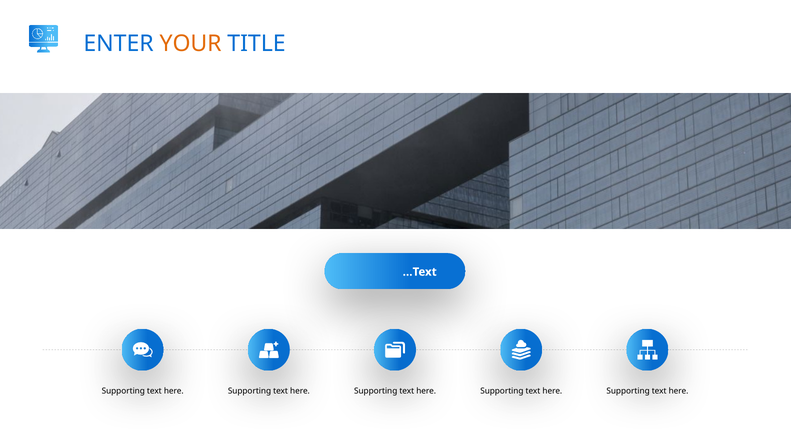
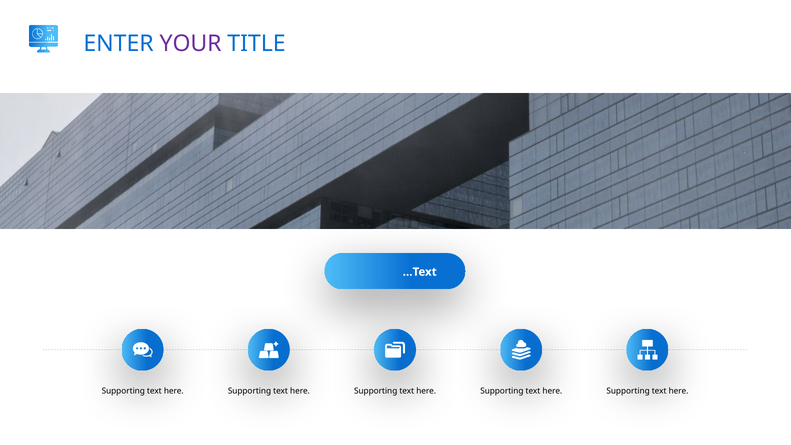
YOUR colour: orange -> purple (191, 43)
